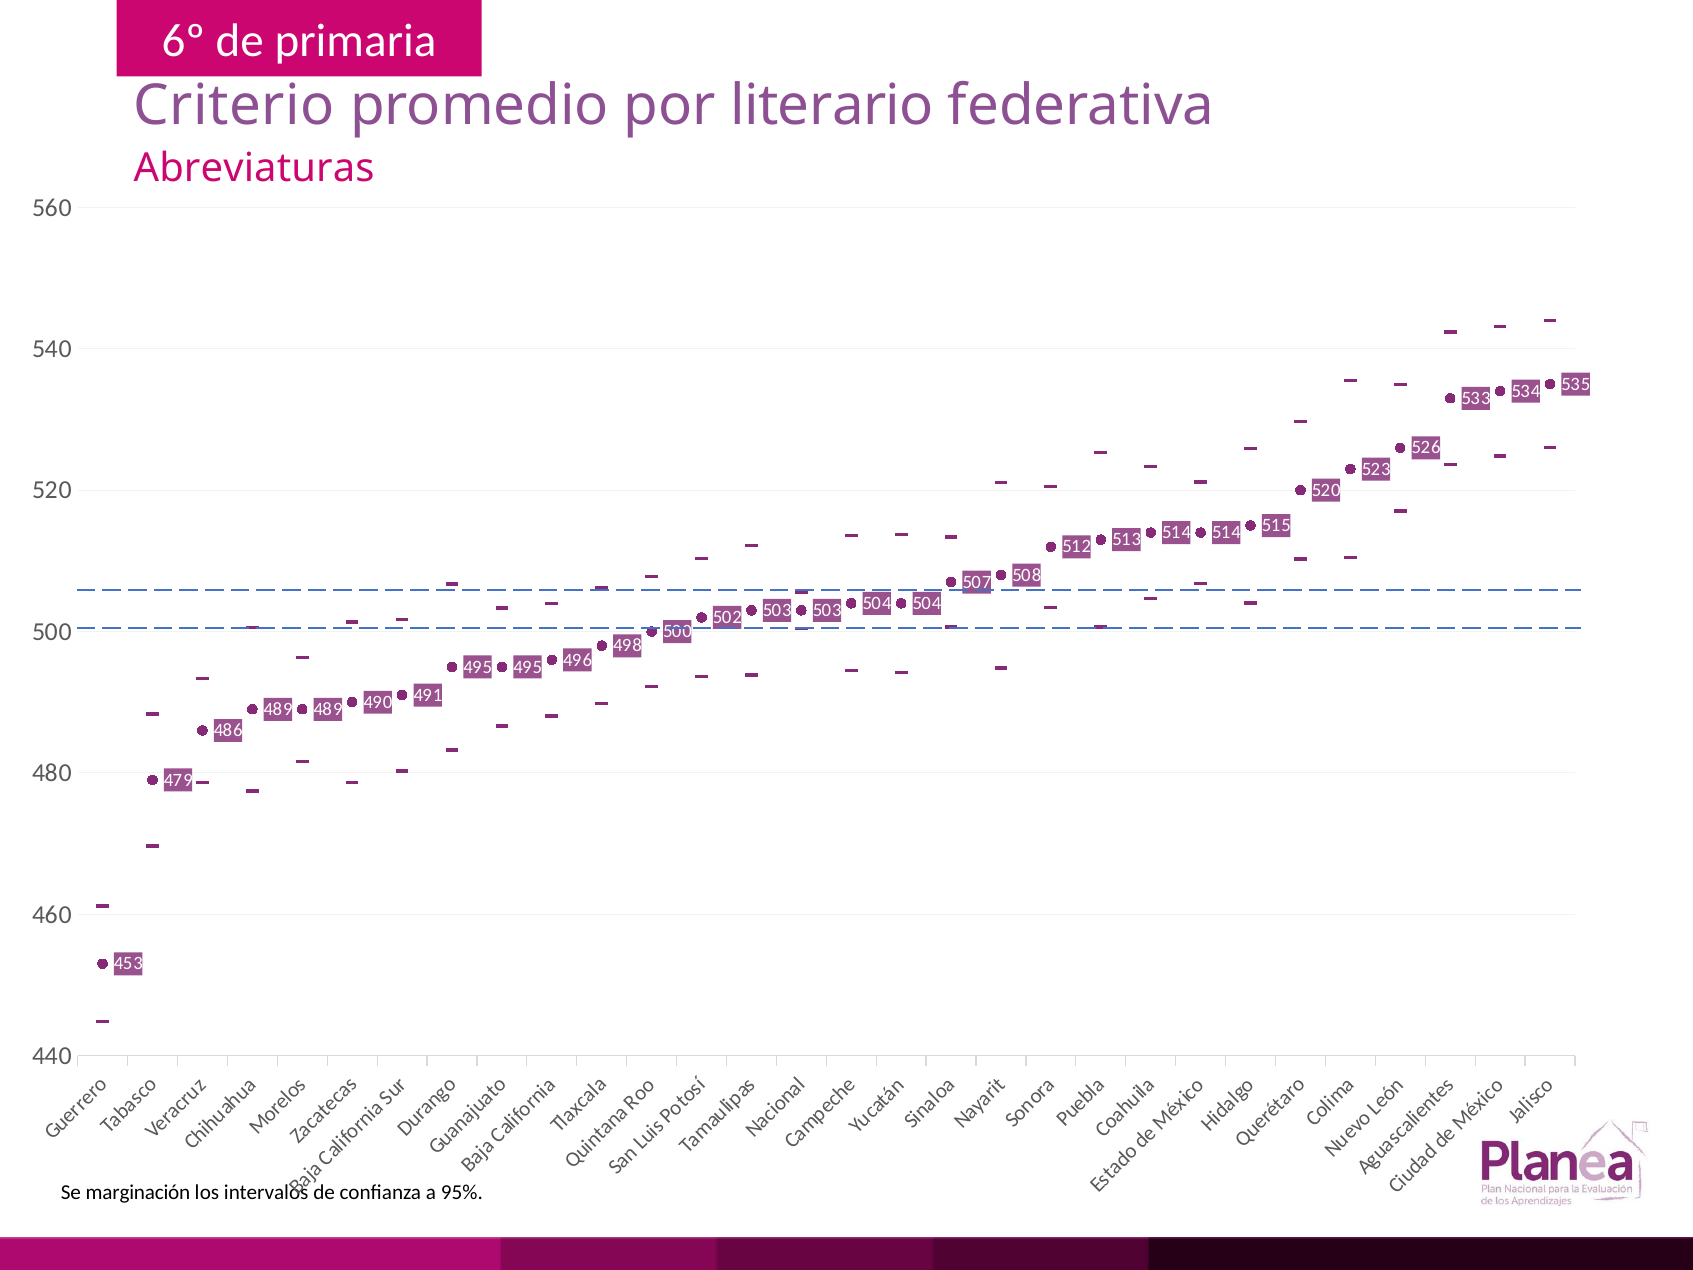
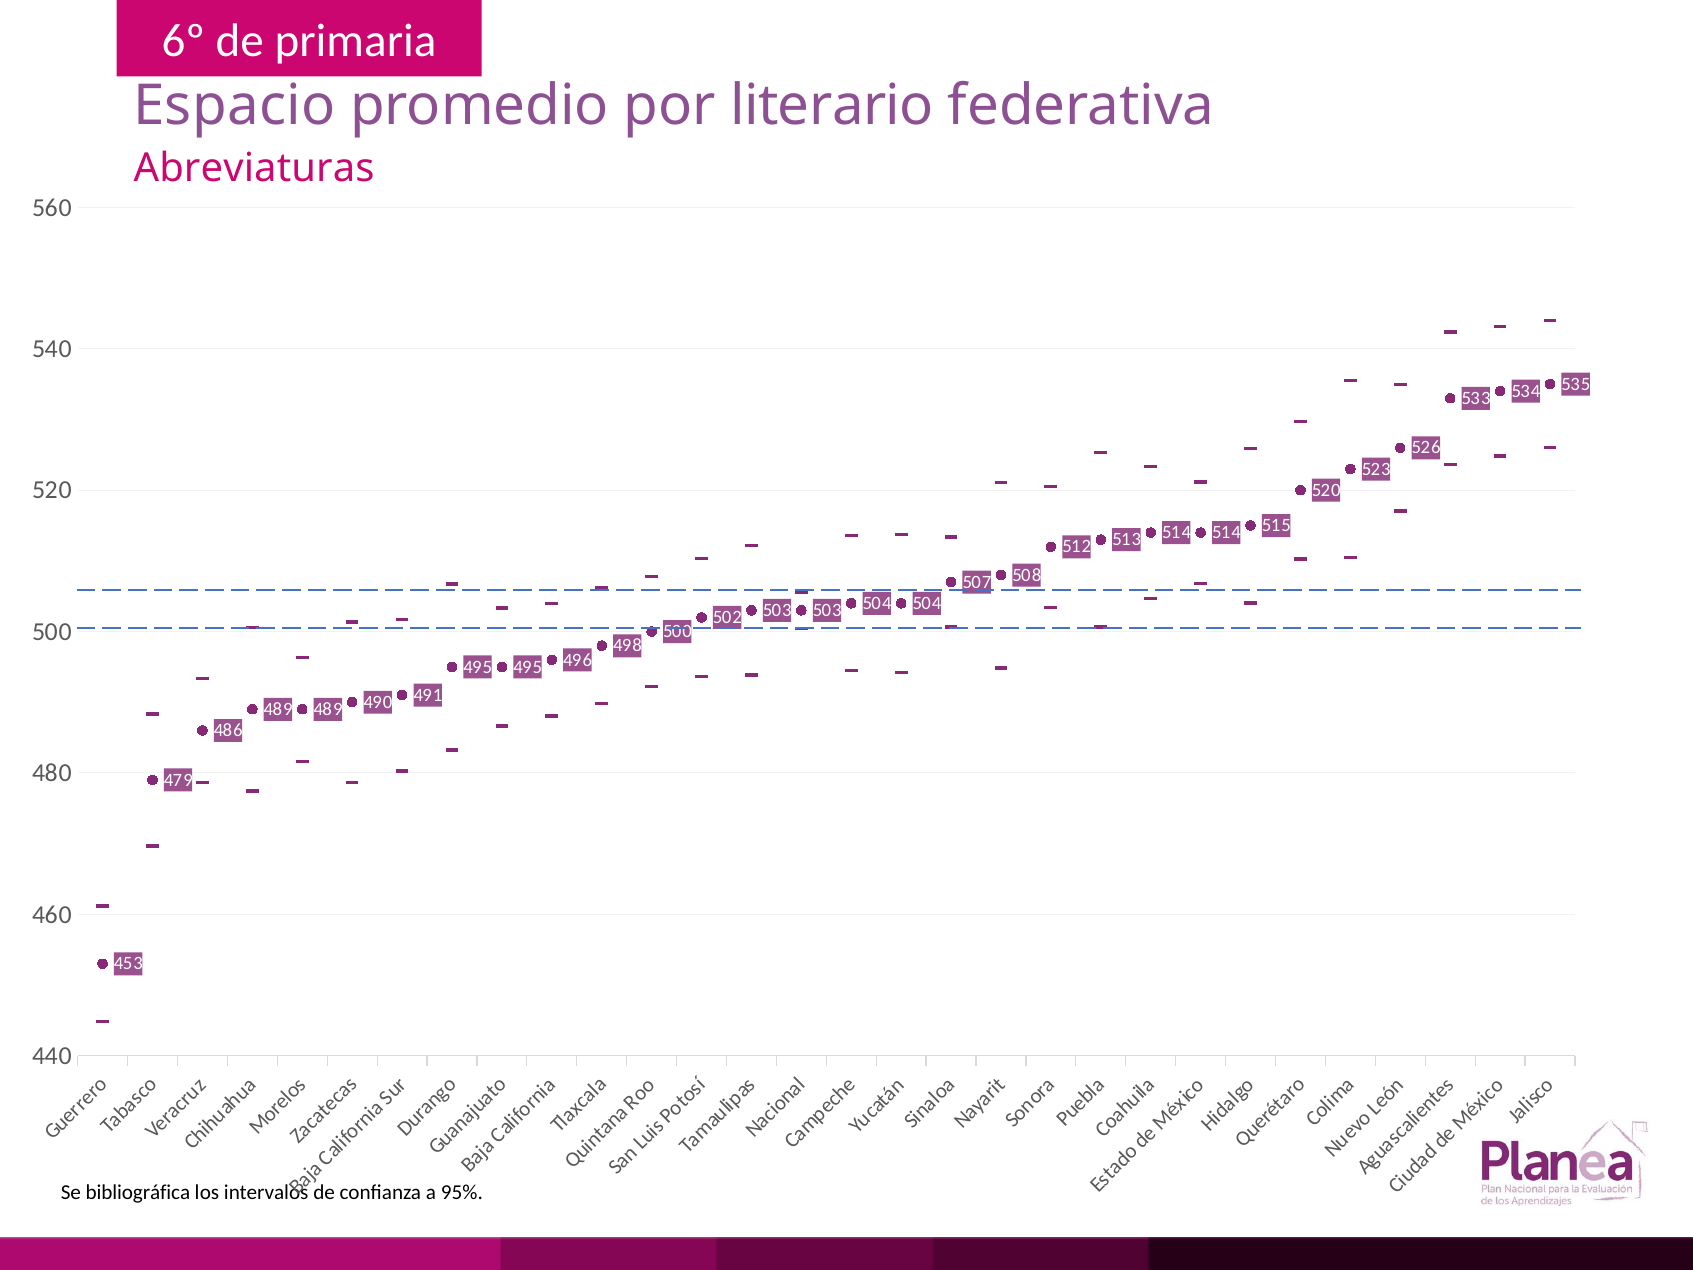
Criterio: Criterio -> Espacio (234, 106)
marginación: marginación -> bibliográfica (138, 1192)
